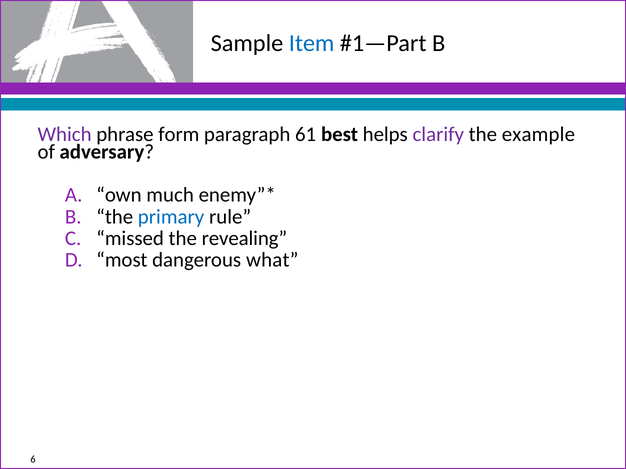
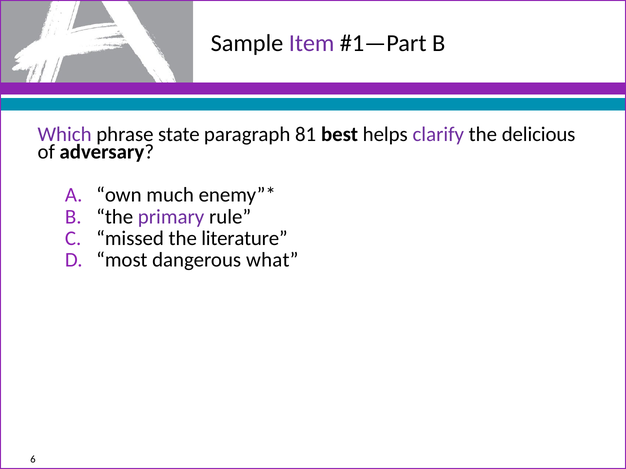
Item colour: blue -> purple (312, 43)
form: form -> state (179, 134)
61: 61 -> 81 (306, 134)
example: example -> delicious (539, 134)
primary colour: blue -> purple (171, 217)
revealing: revealing -> literature (244, 239)
